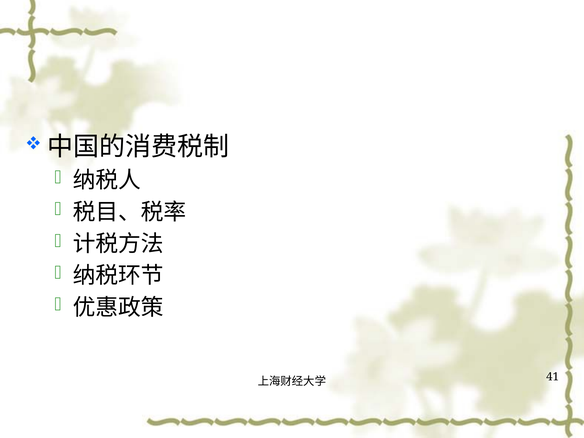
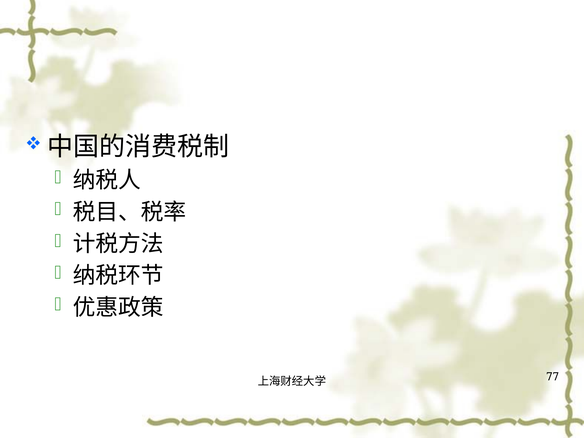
41: 41 -> 77 (553, 377)
